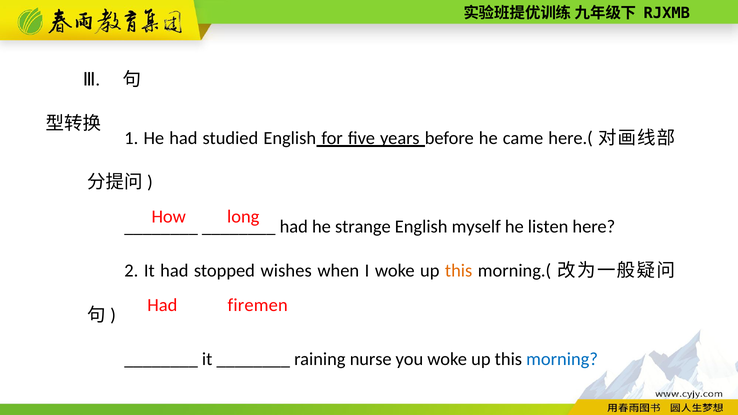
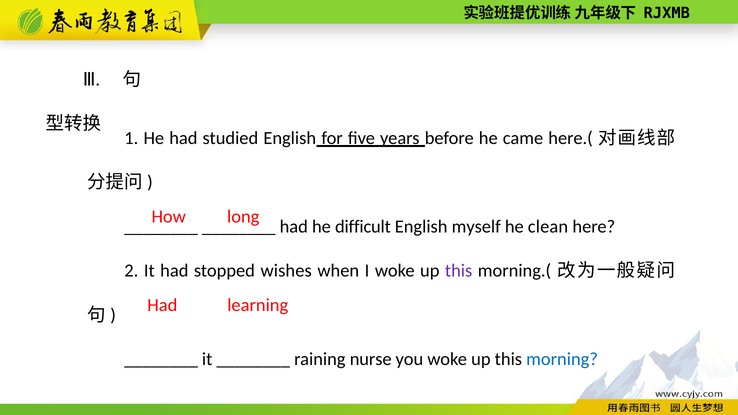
strange: strange -> difficult (363, 227)
listen: listen -> clean (548, 227)
this colour: orange -> purple (459, 271)
firemen: firemen -> learning (258, 305)
